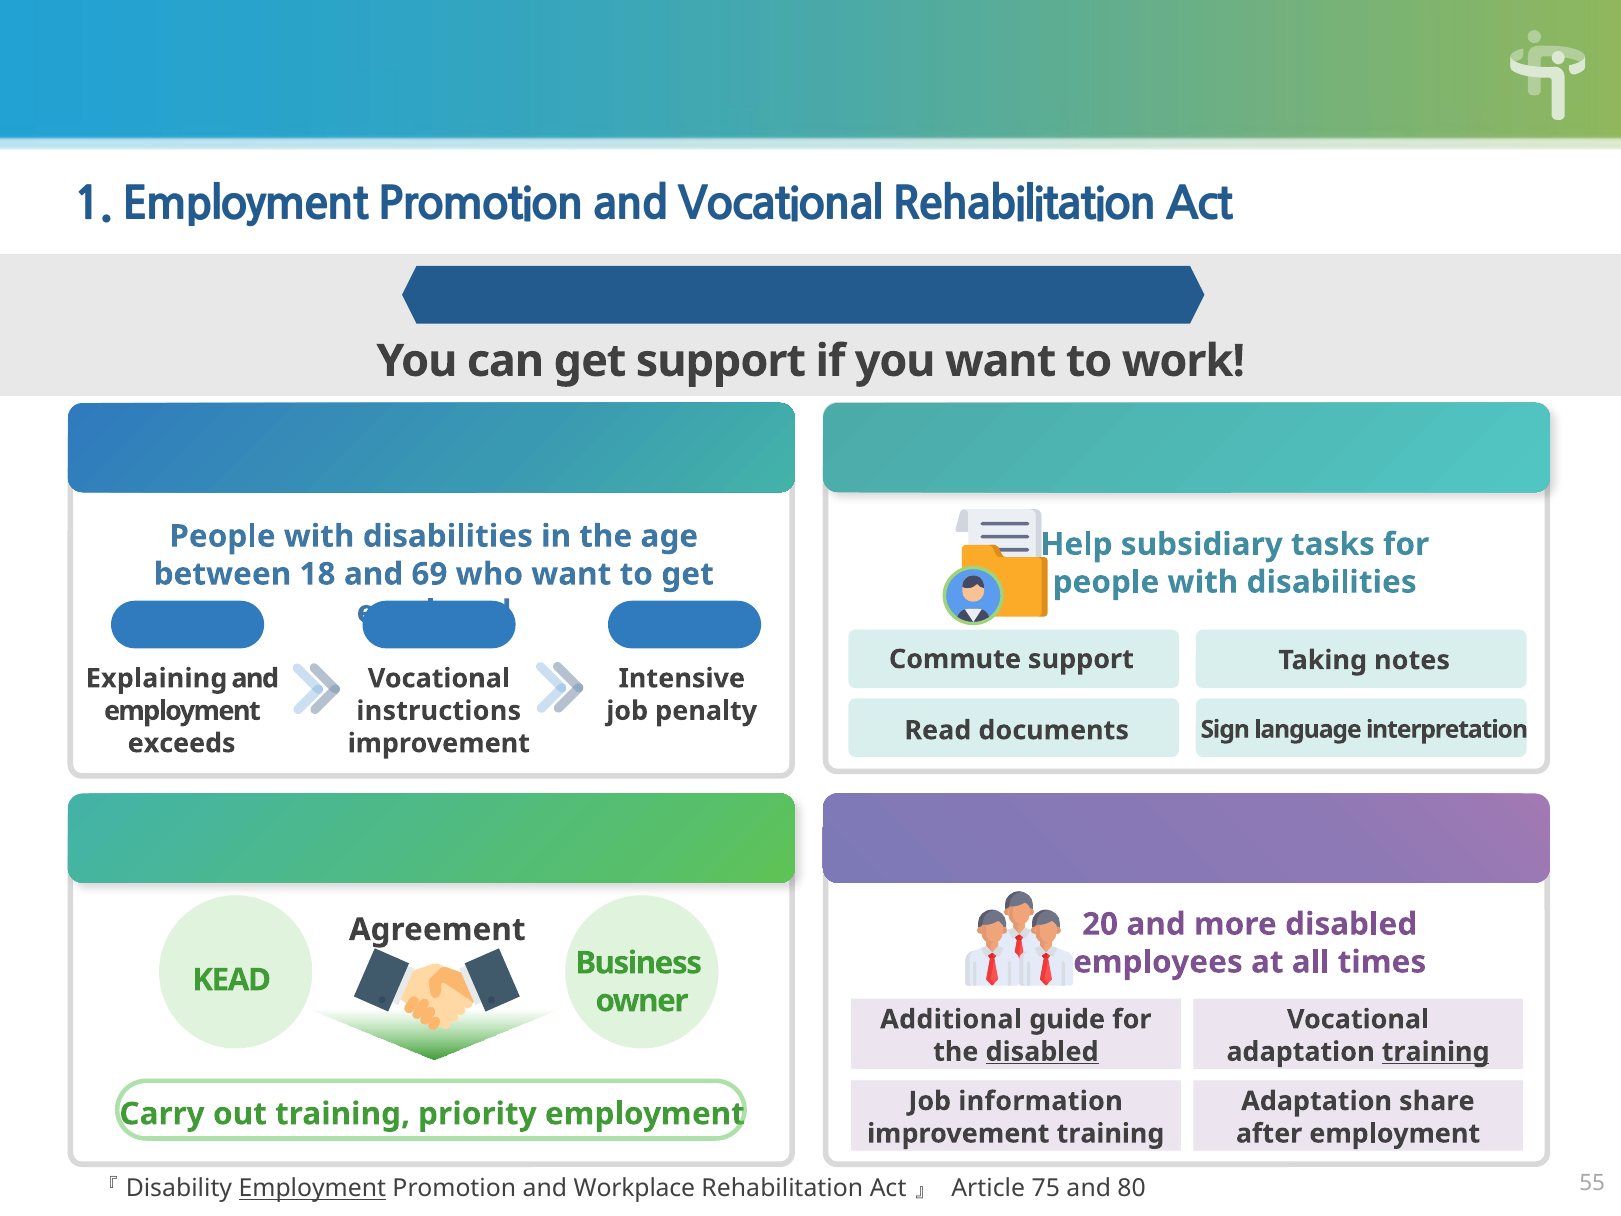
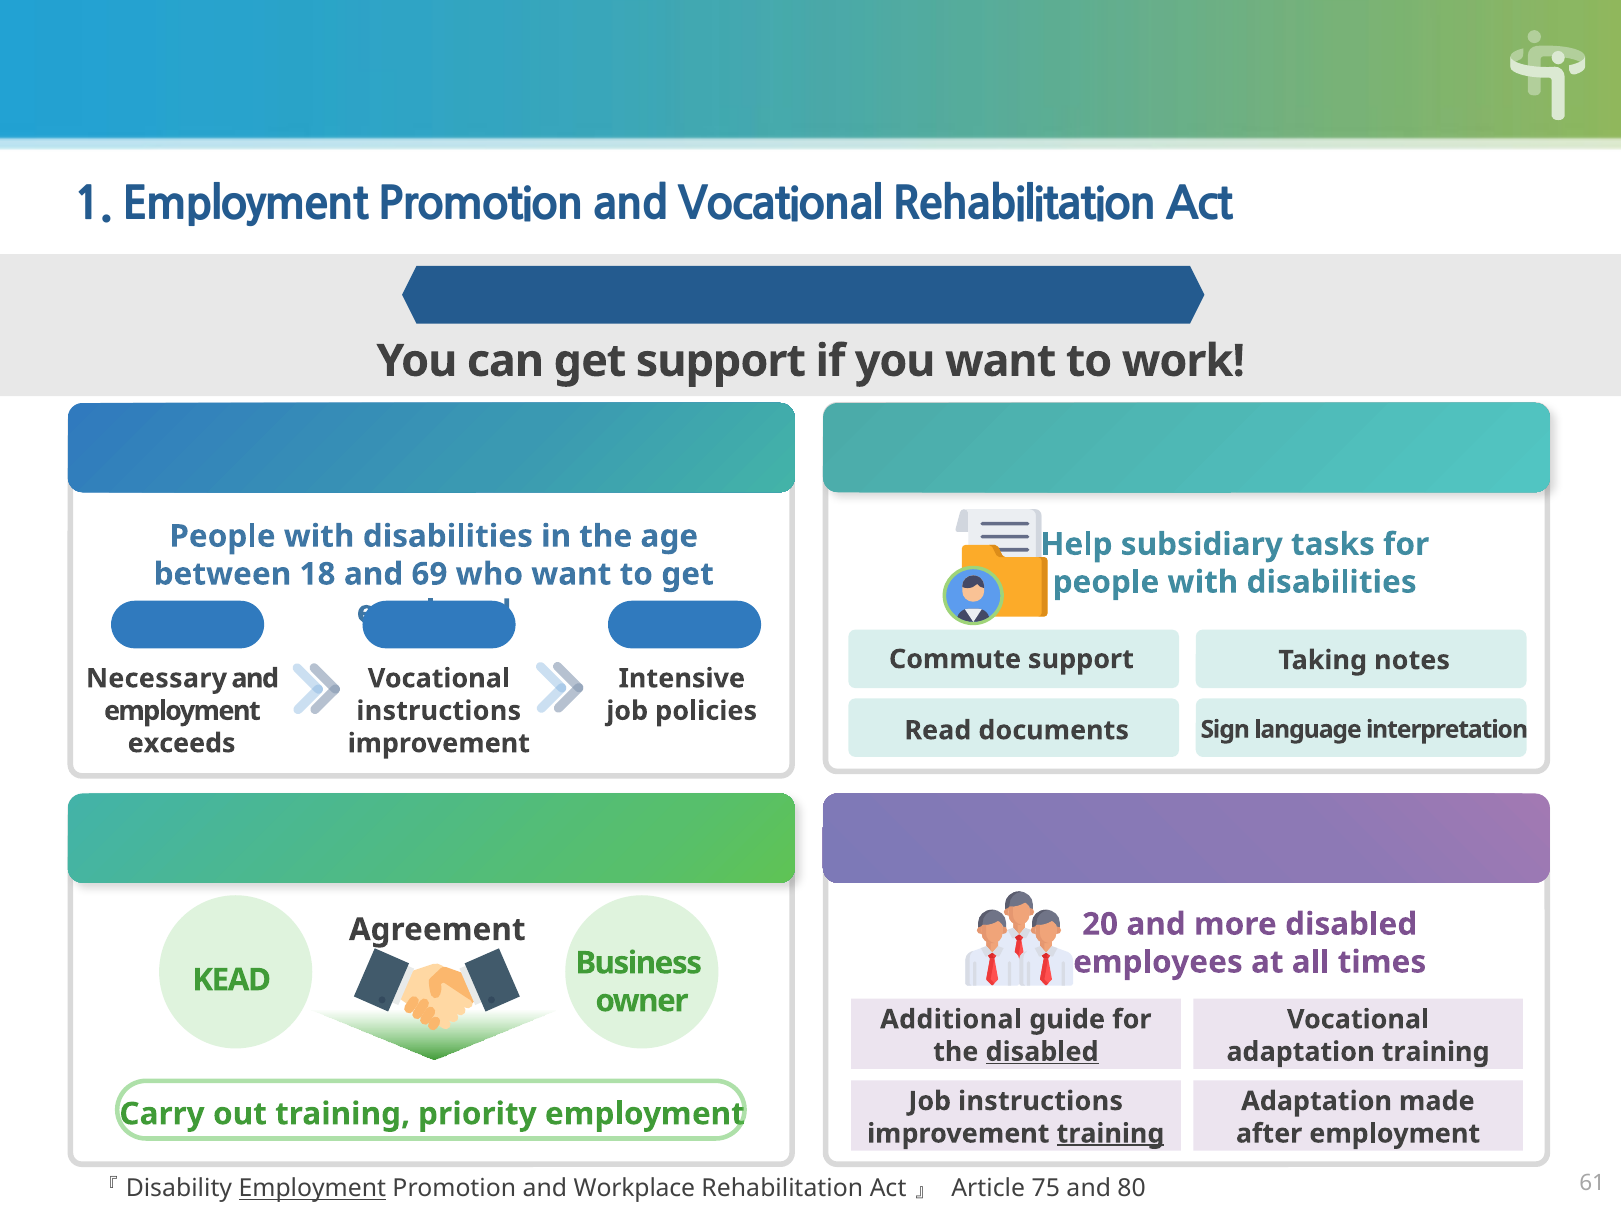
Explaining: Explaining -> Necessary (157, 678)
penalty: penalty -> policies (706, 711)
training underline: present -> none (1436, 1052)
Job information: information -> instructions (1041, 1101)
share: share -> made (1437, 1101)
training underline: none -> present (1111, 1133)
55: 55 -> 61 (1592, 1183)
